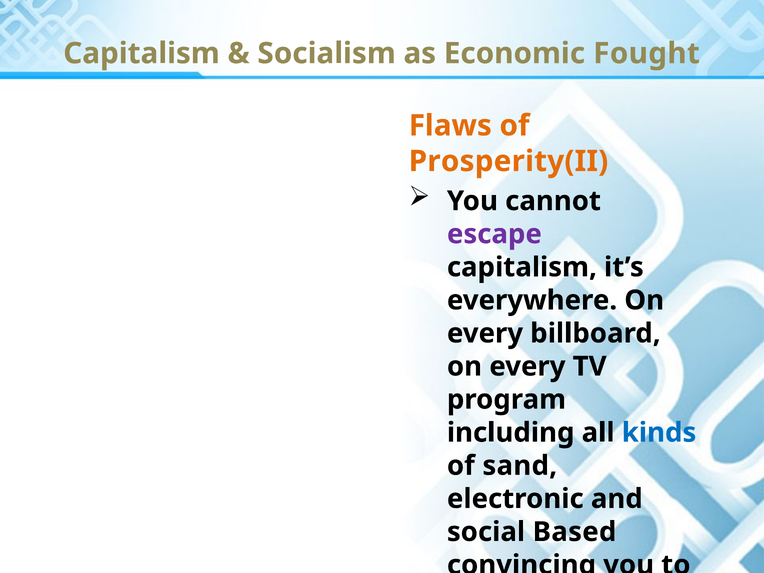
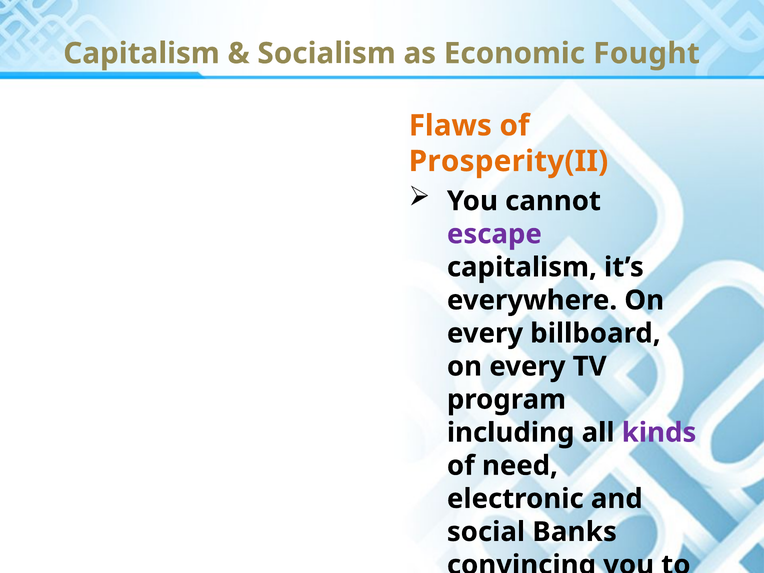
kinds colour: blue -> purple (659, 433)
sand: sand -> need (520, 466)
Based: Based -> Banks (575, 532)
